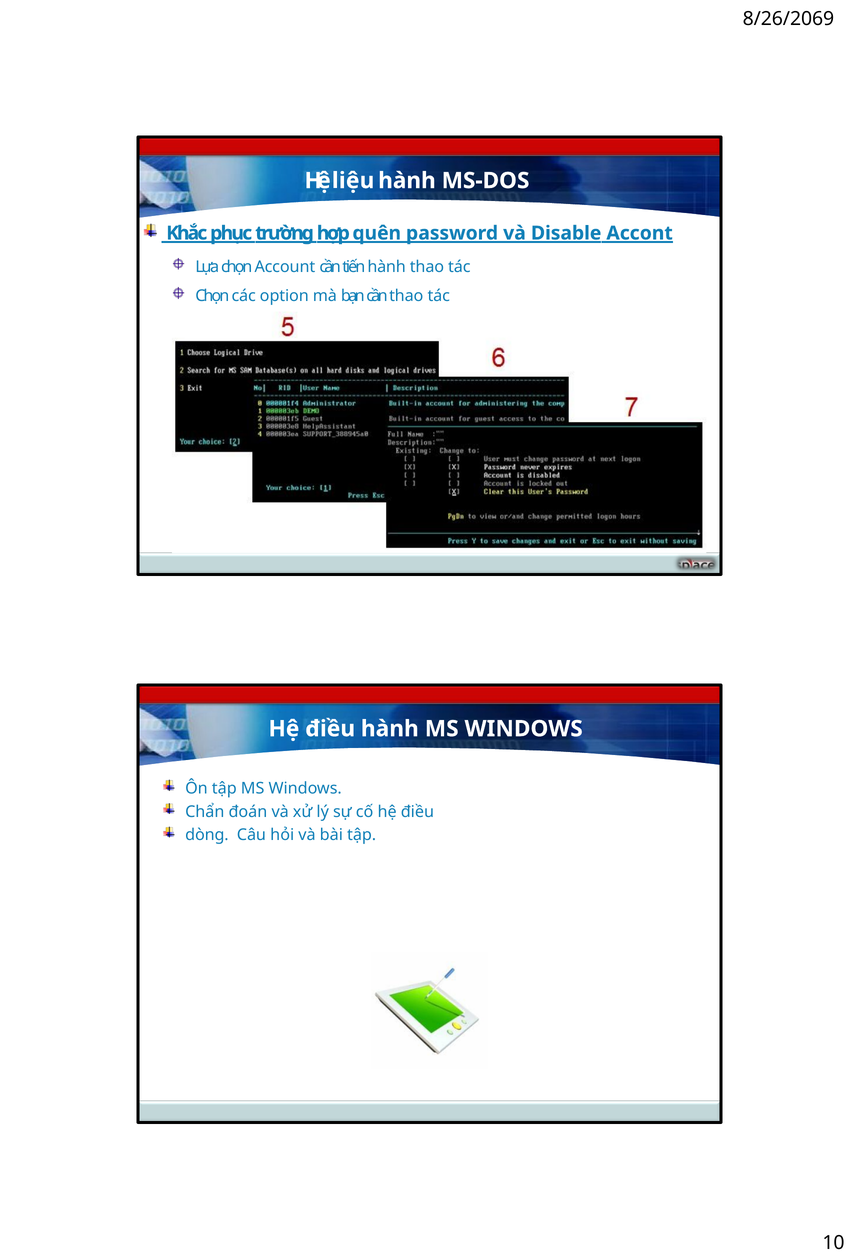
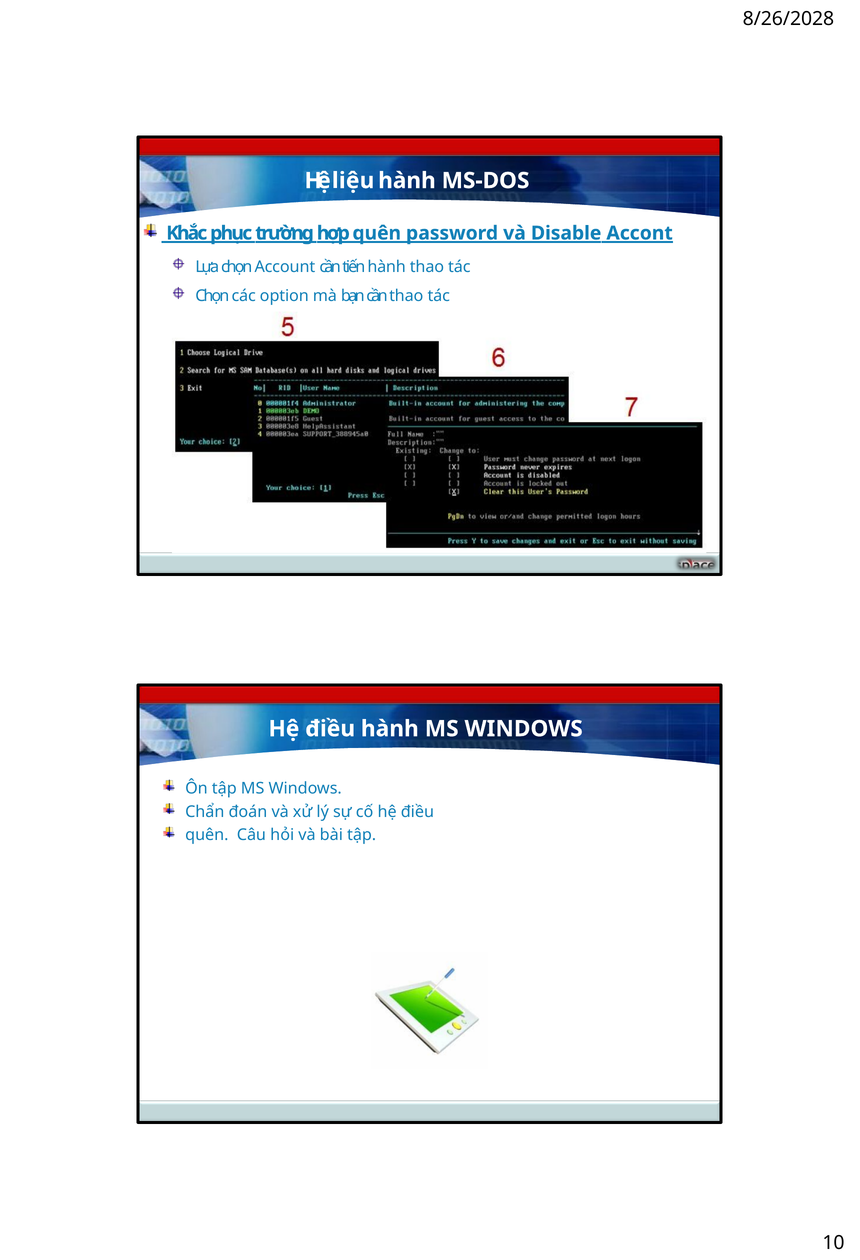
8/26/2069: 8/26/2069 -> 8/26/2028 (788, 19)
dòng: dòng -> quên (207, 834)
